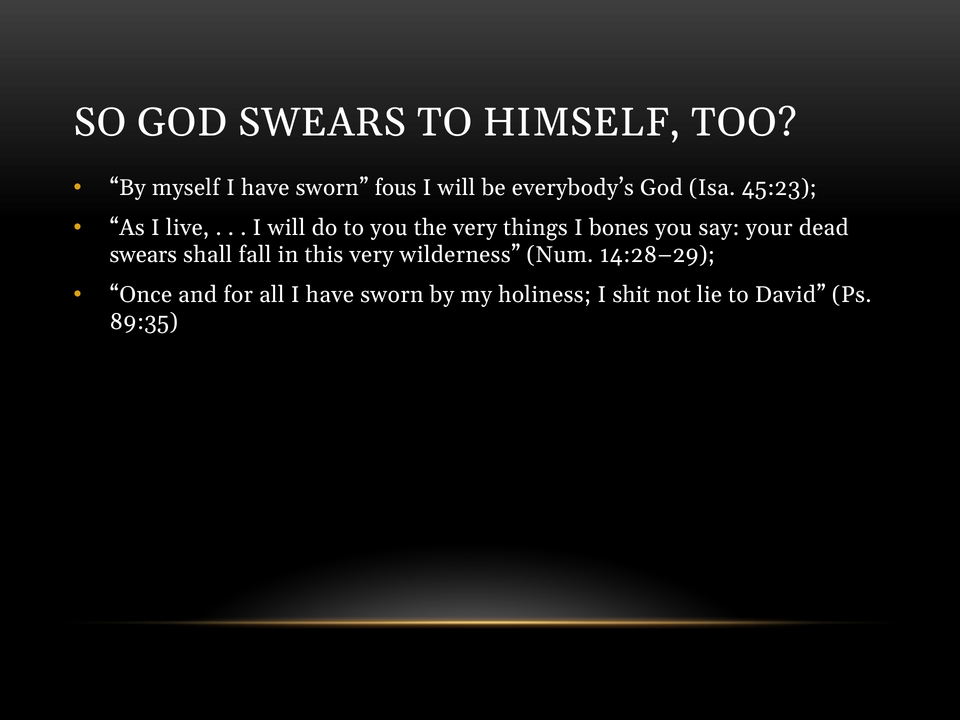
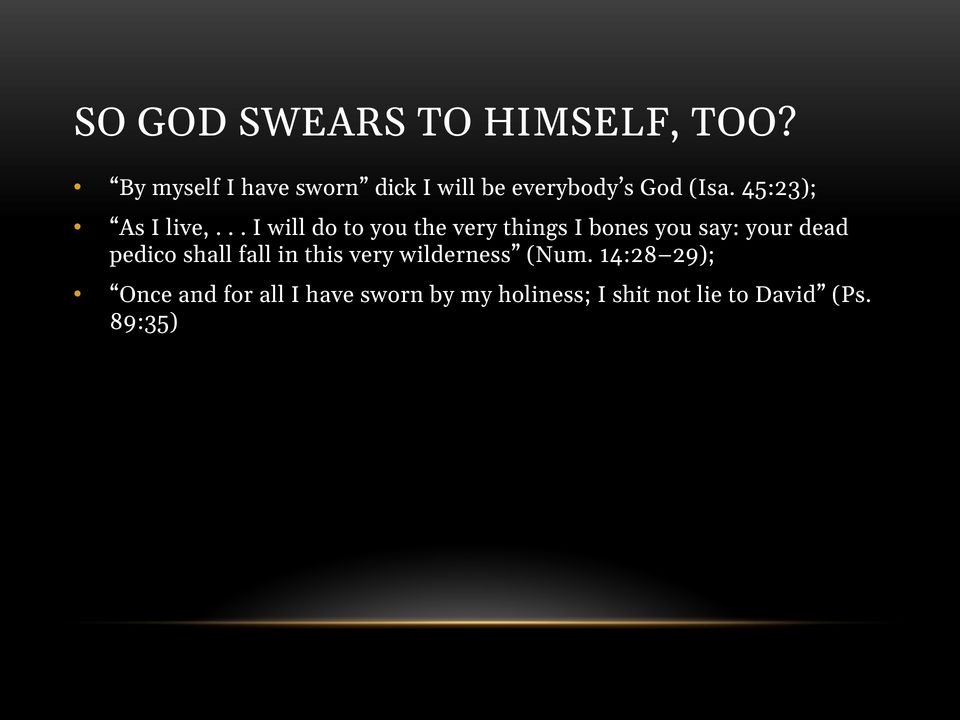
fous: fous -> dick (396, 188)
swears: swears -> pedico (143, 255)
